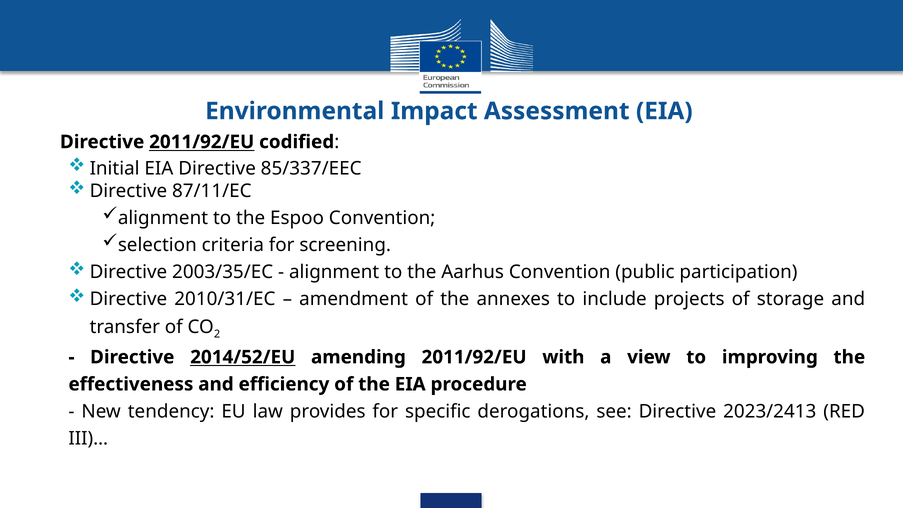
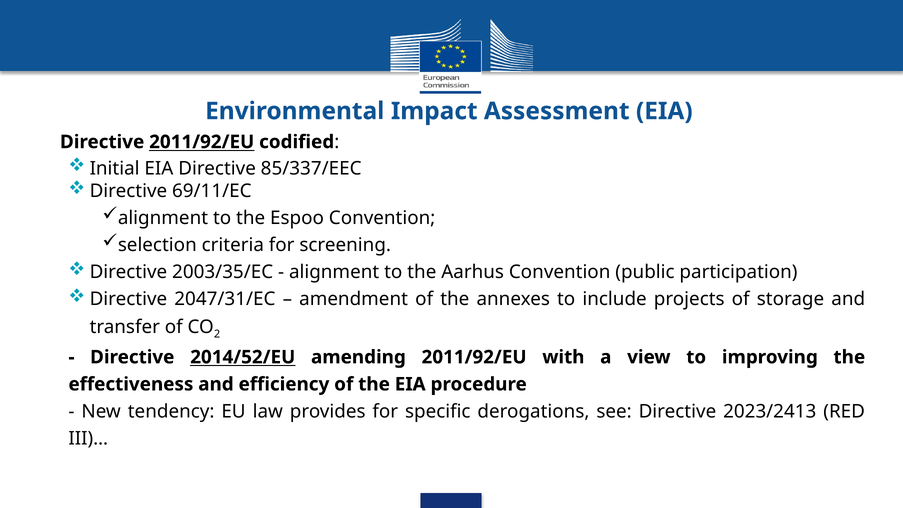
87/11/EC: 87/11/EC -> 69/11/EC (212, 191)
2010/31/EC: 2010/31/EC -> 2047/31/EC (225, 299)
